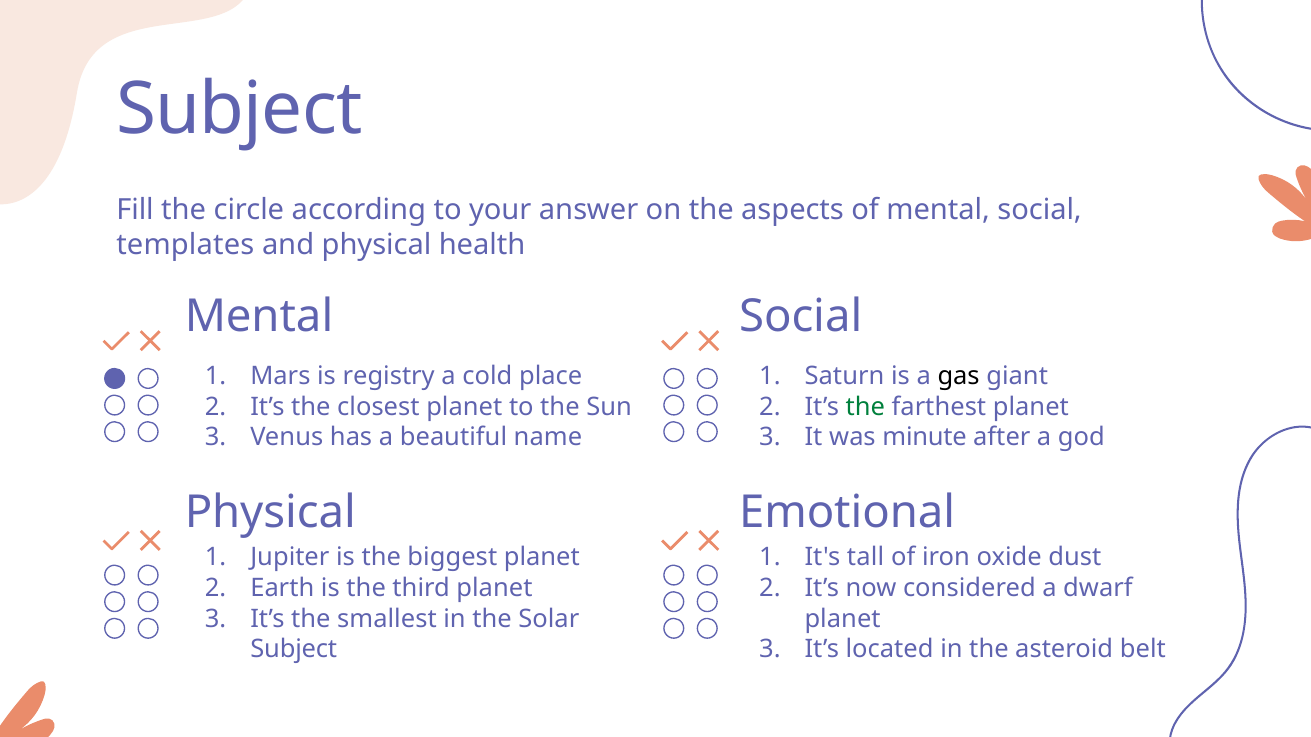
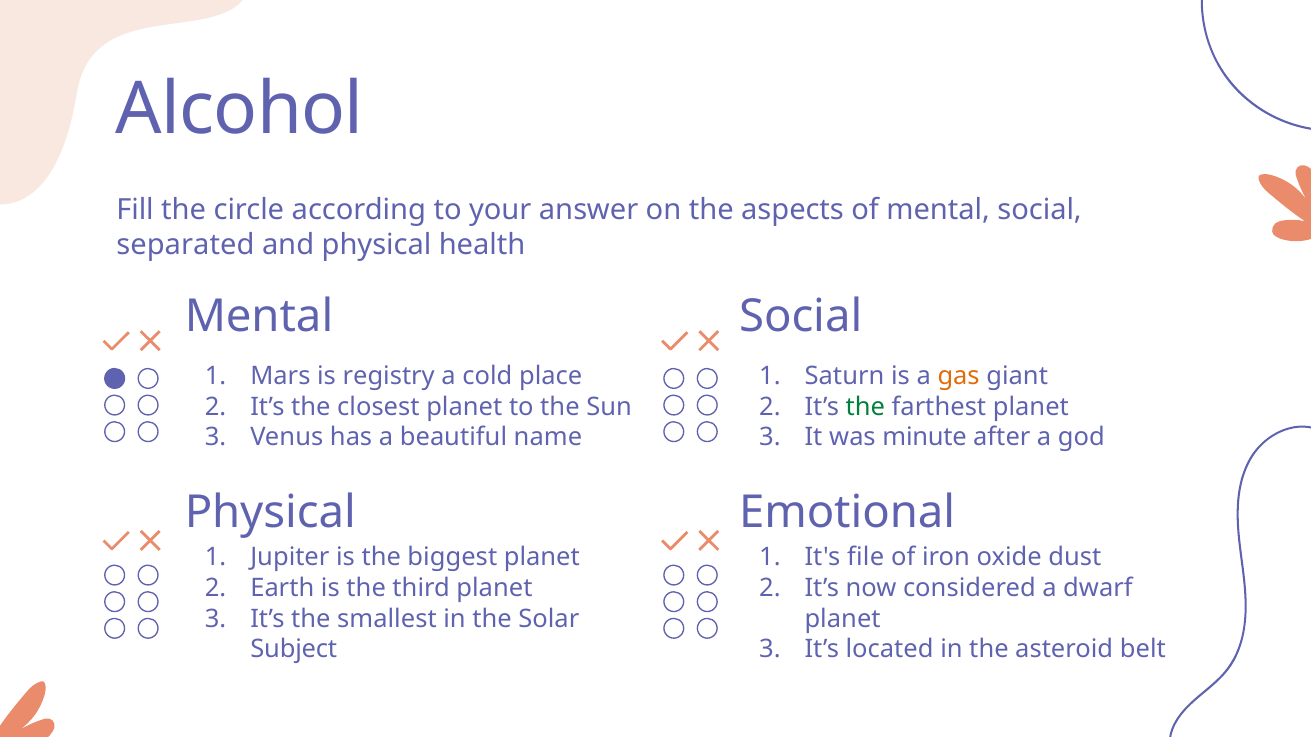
Subject: Subject -> Alcohol (239, 110)
templates: templates -> separated (185, 245)
gas colour: black -> orange (959, 376)
tall: tall -> file (866, 558)
